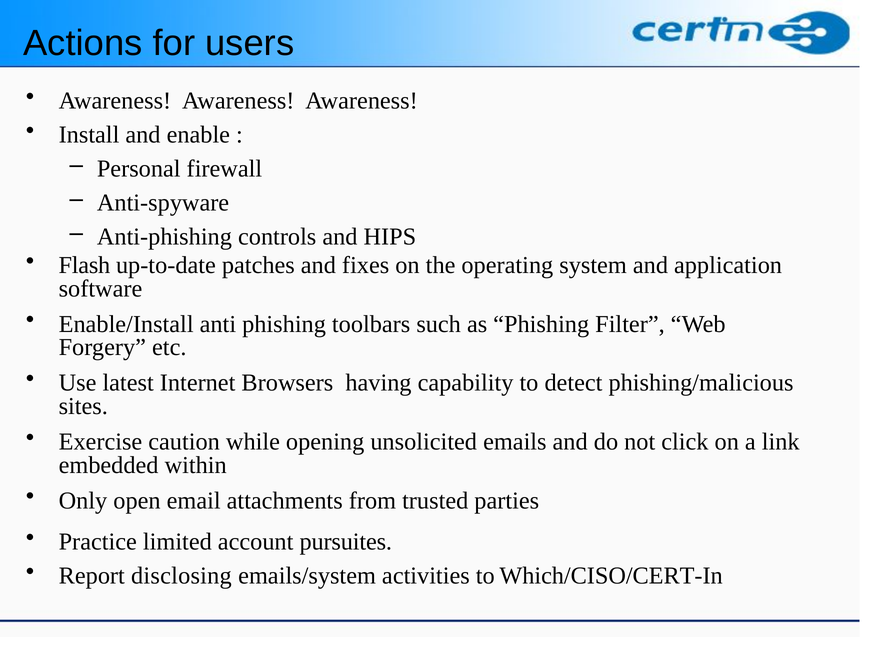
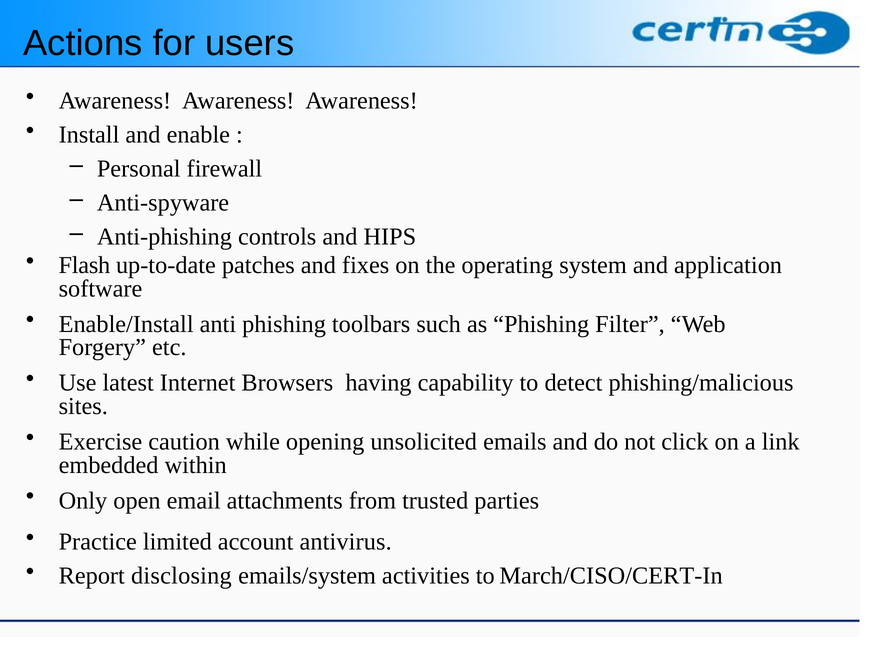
pursuites: pursuites -> antivirus (346, 541)
Which/CISO/CERT-In: Which/CISO/CERT-In -> March/CISO/CERT-In (611, 575)
